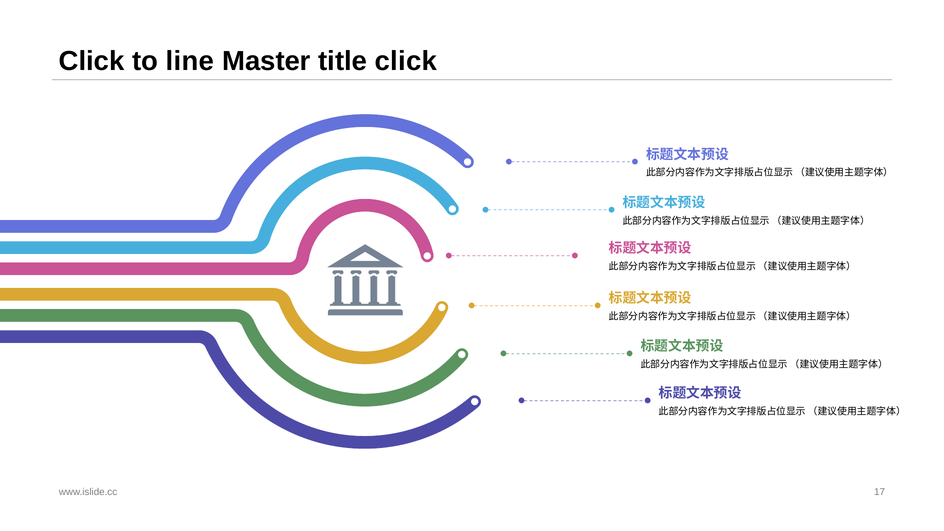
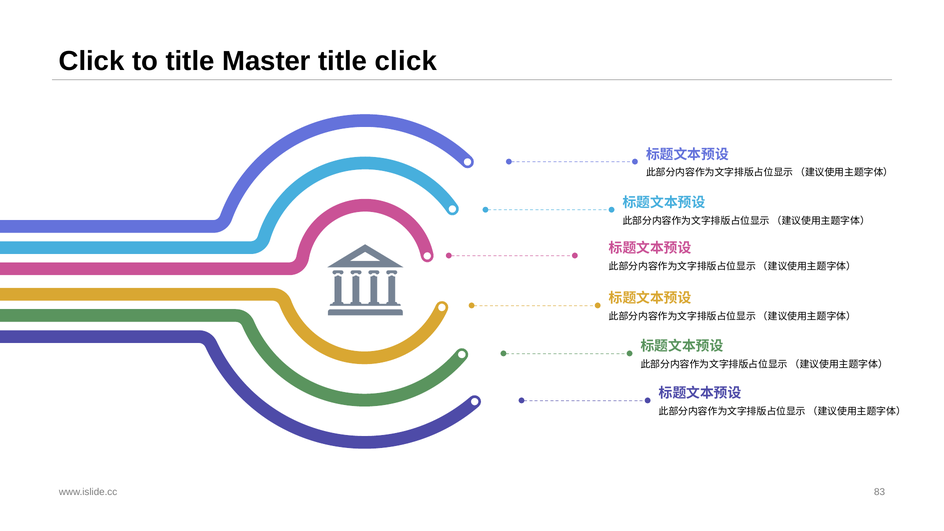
to line: line -> title (190, 61)
17: 17 -> 83 (880, 492)
